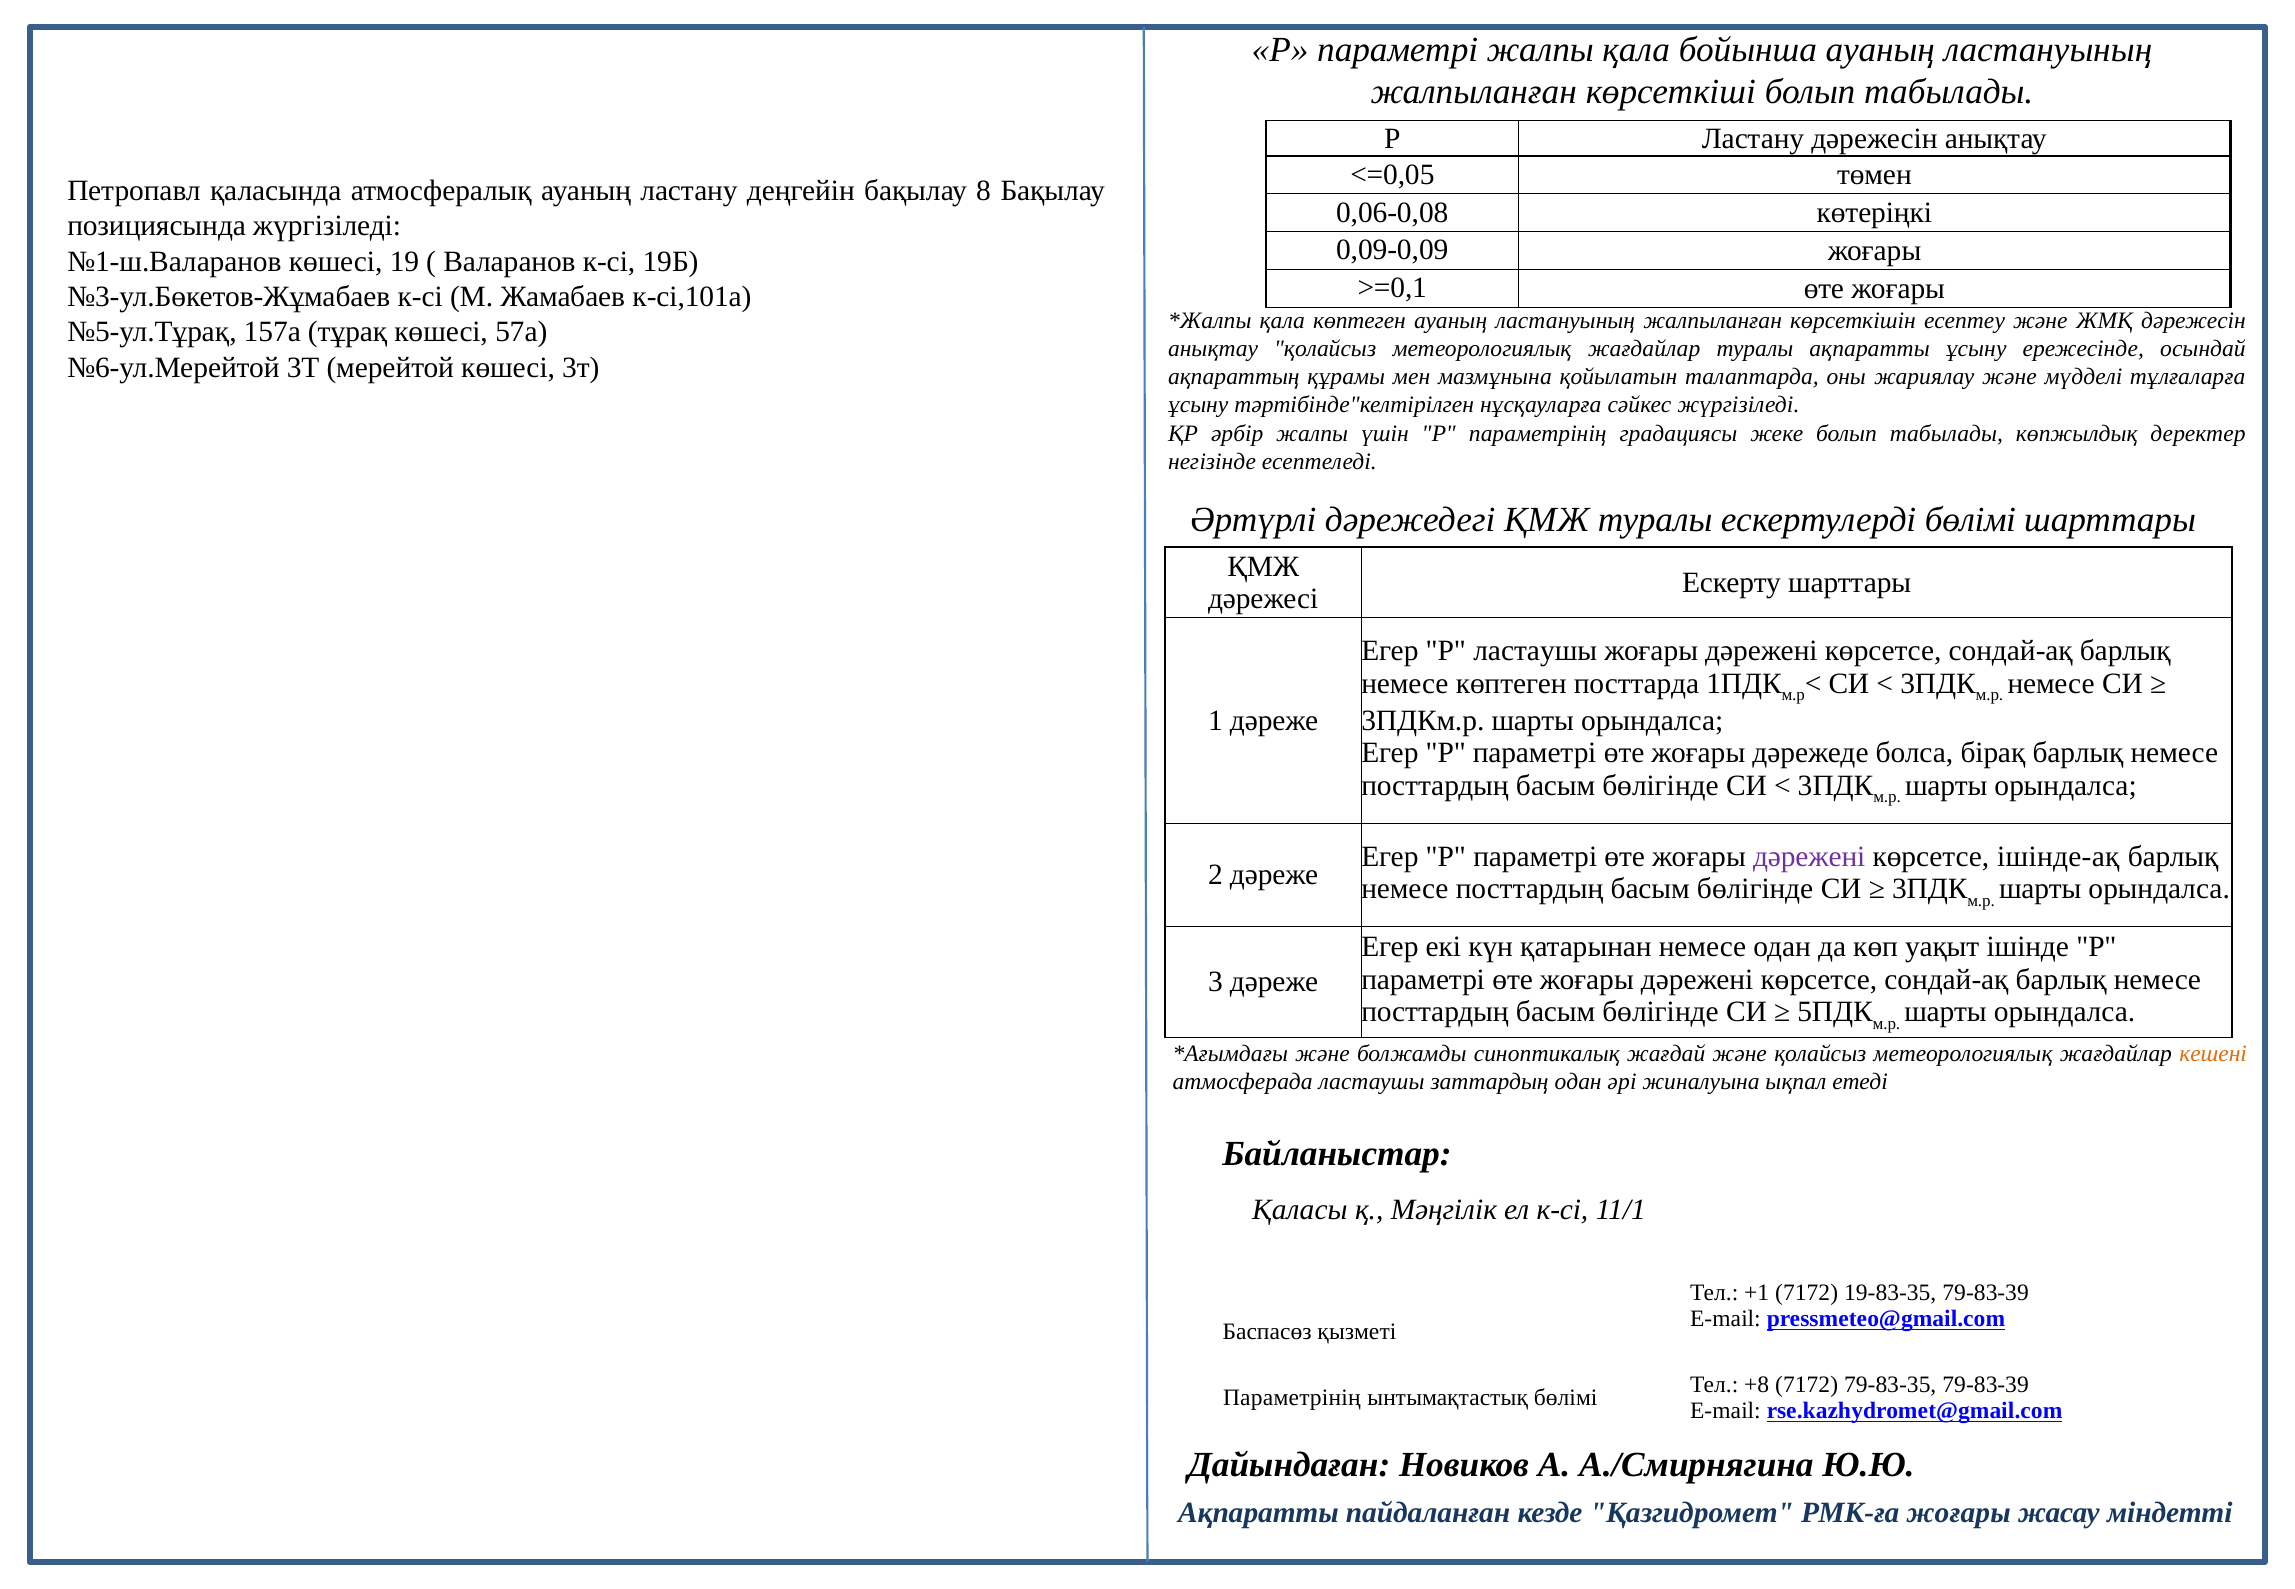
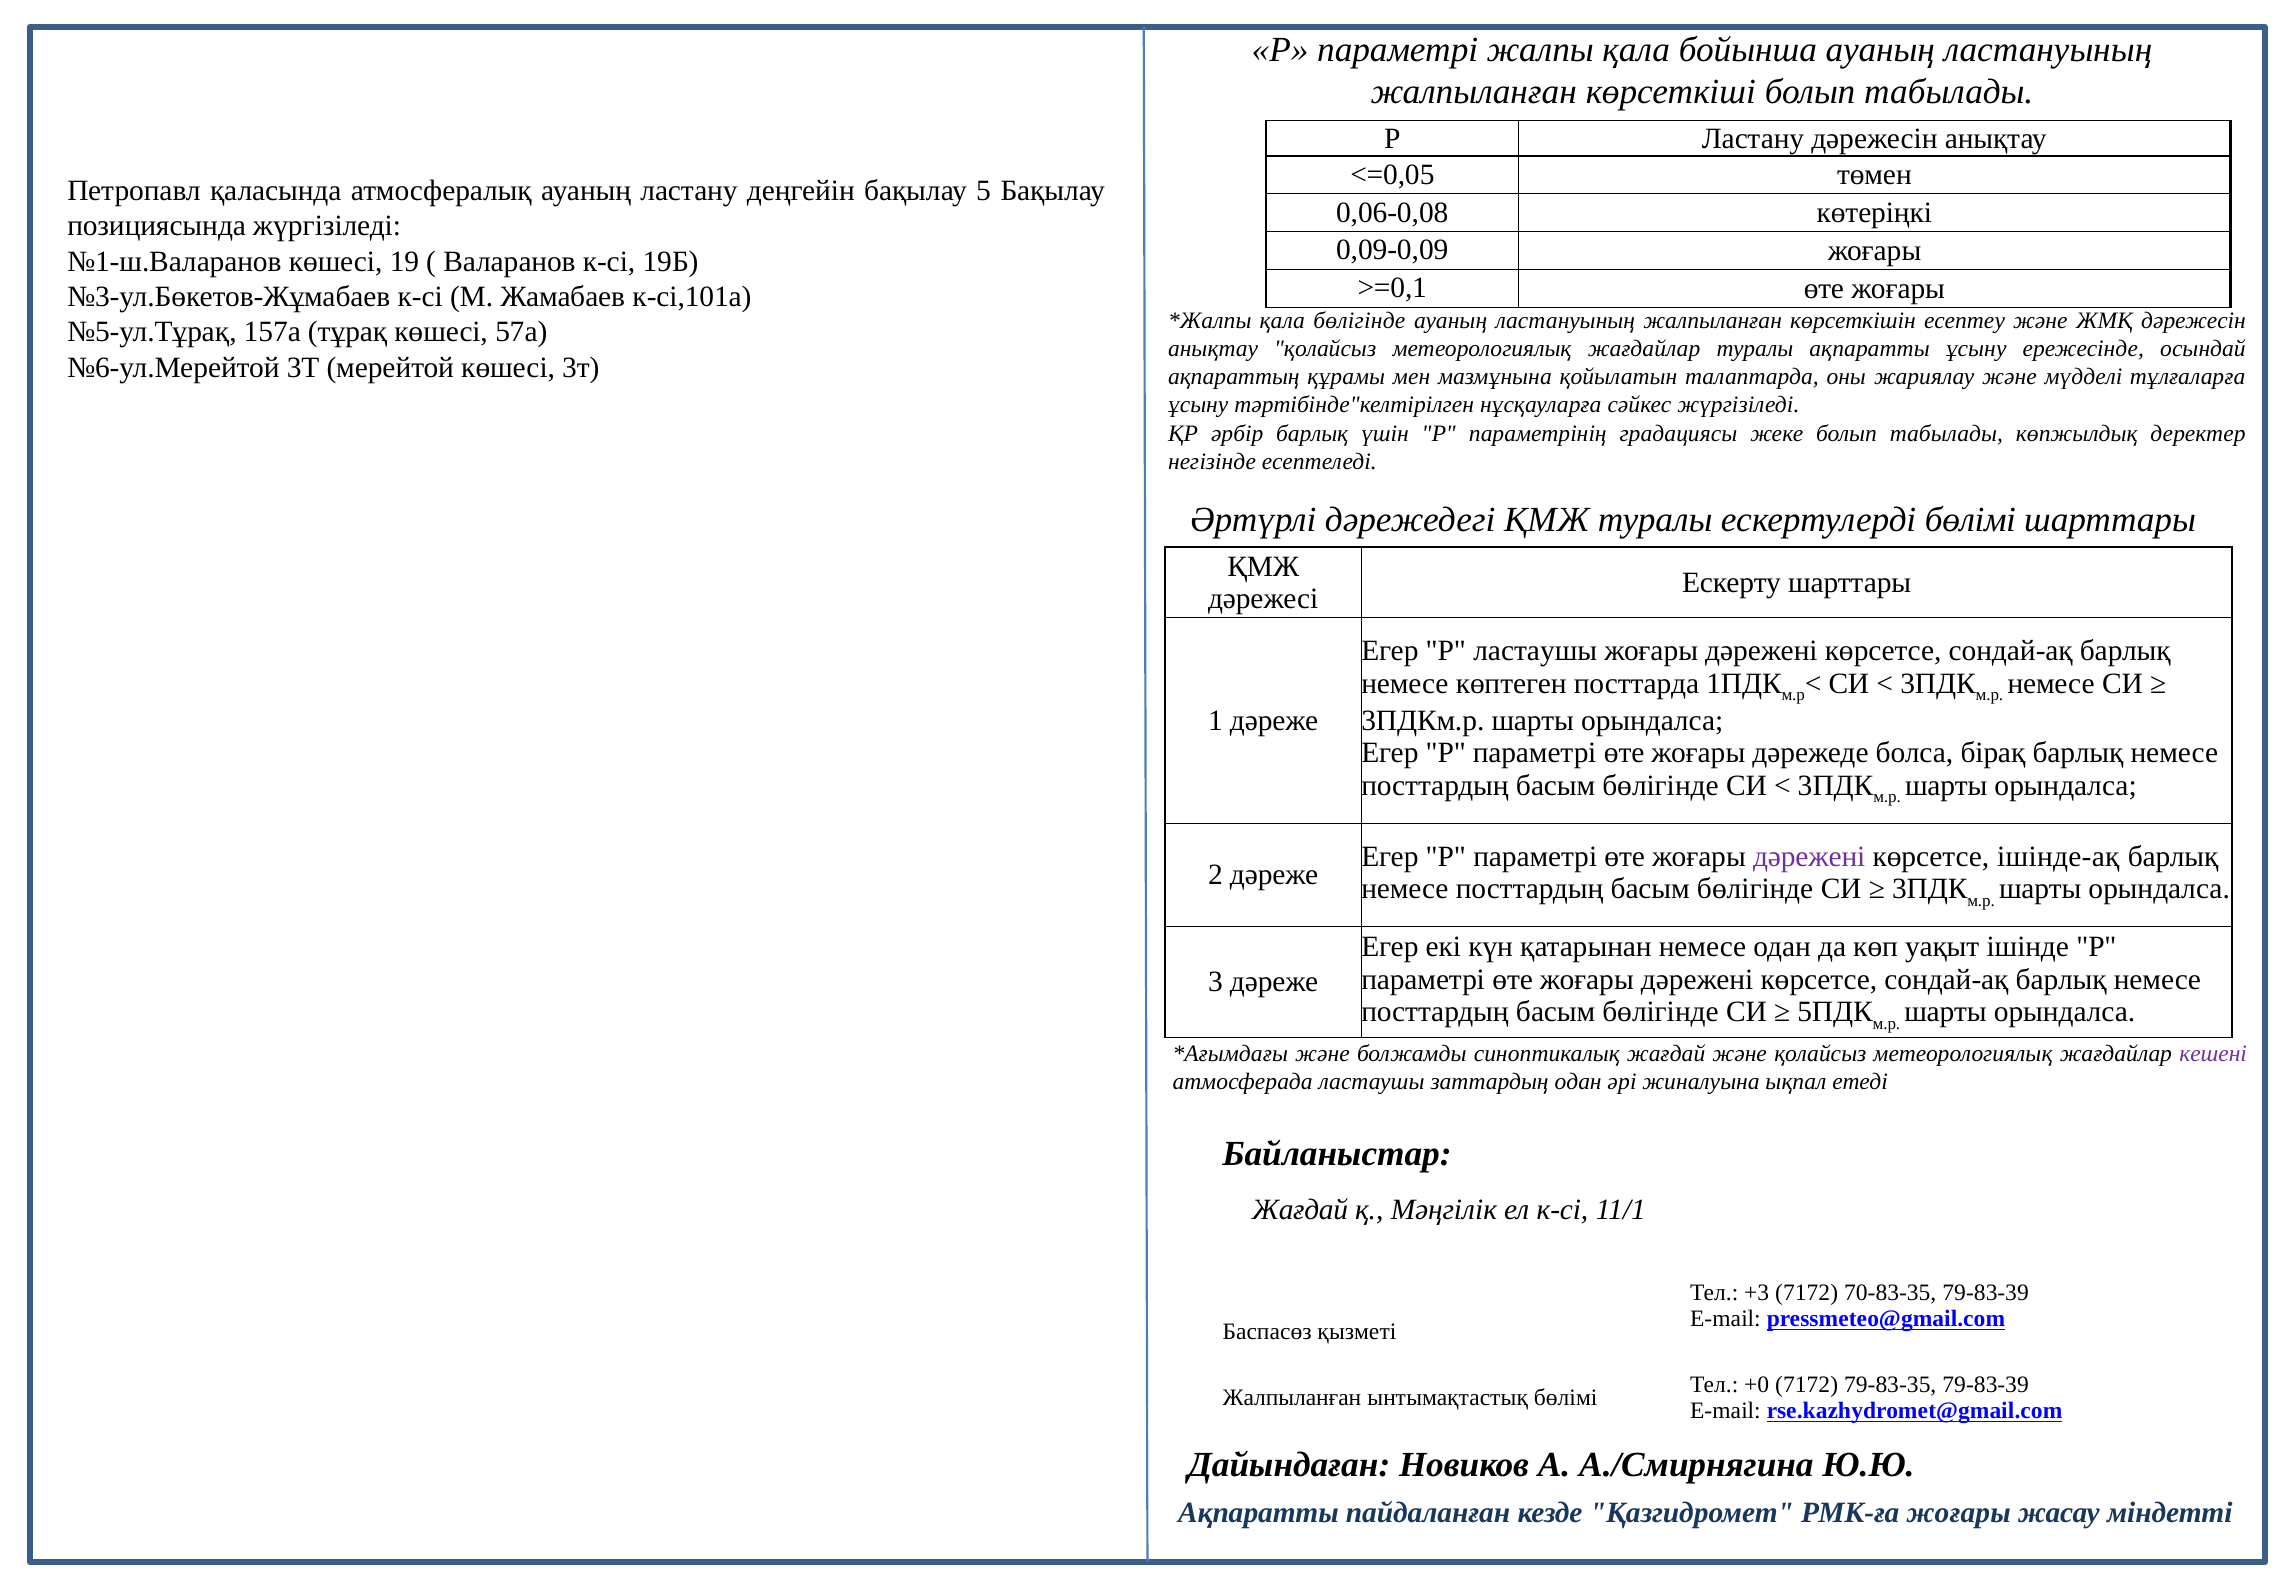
8: 8 -> 5 (984, 191)
қала көптеген: көптеген -> бөлігінде (1359, 321)
әрбір жалпы: жалпы -> барлық (1312, 433)
кешені colour: orange -> purple (2213, 1053)
Қаласы: Қаласы -> Жағдай (1300, 1210)
+1: +1 -> +3 (1757, 1293)
19-83-35: 19-83-35 -> 70-83-35 (1890, 1293)
+8: +8 -> +0 (1757, 1384)
Параметрінің: Параметрінің -> Жалпыланған (1292, 1397)
